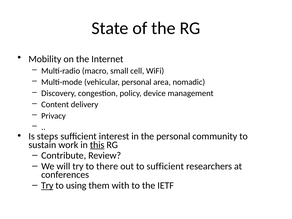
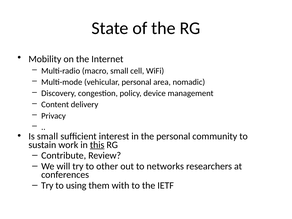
Is steps: steps -> small (47, 136)
there: there -> other (107, 166)
to sufficient: sufficient -> networks (165, 166)
Try underline: present -> none (47, 185)
